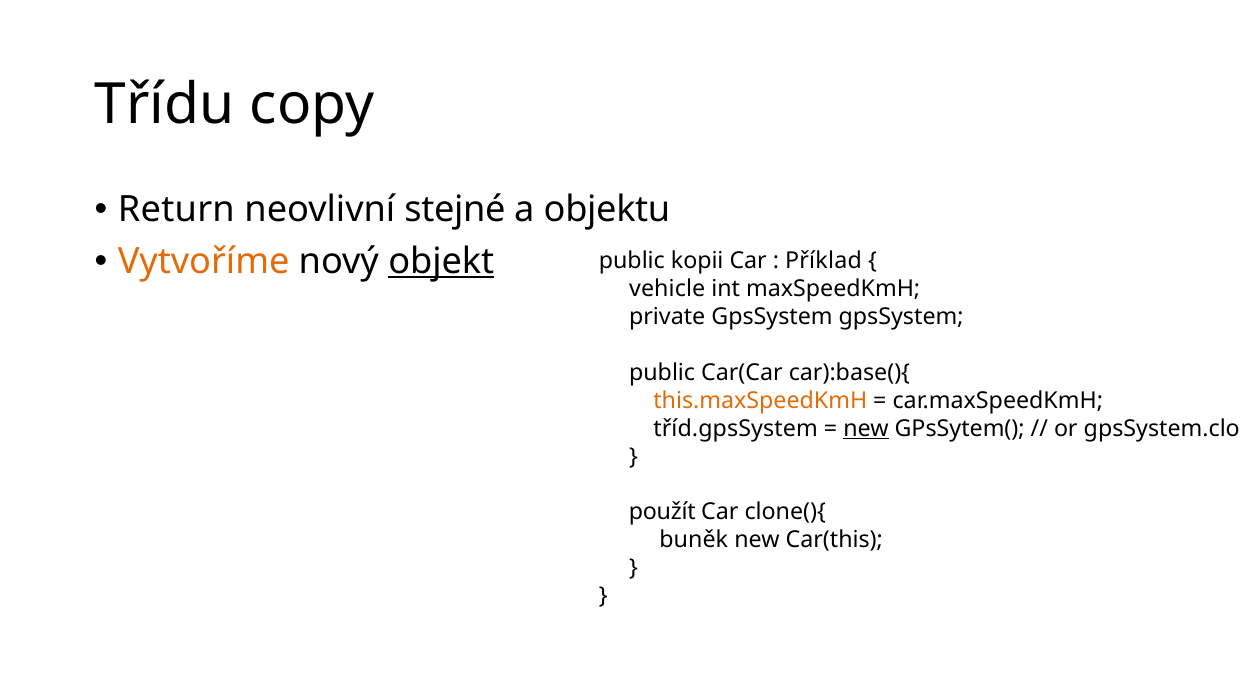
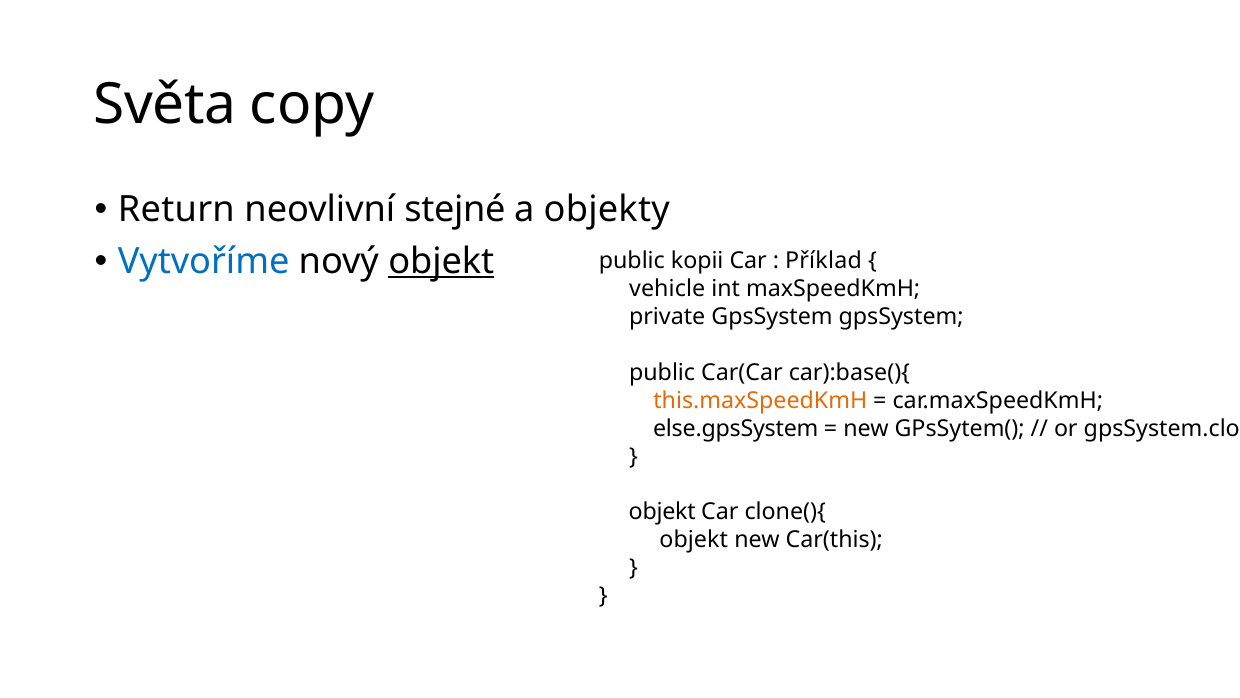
Třídu: Třídu -> Světa (165, 104)
objektu: objektu -> objekty (607, 210)
Vytvoříme colour: orange -> blue (204, 262)
tříd.gpsSystem: tříd.gpsSystem -> else.gpsSystem (736, 428)
new underline: present -> none (866, 428)
použít: použít -> objekt (662, 512)
buněk: buněk -> objekt (694, 540)
